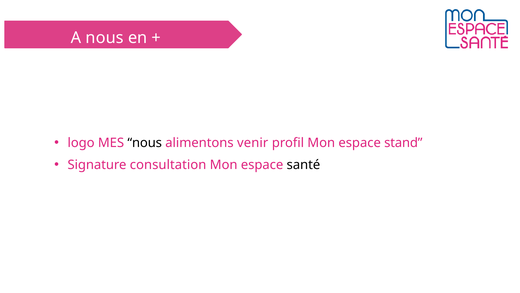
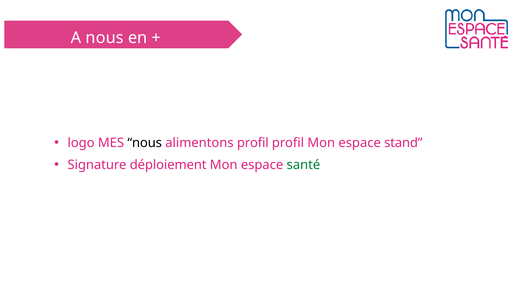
alimentons venir: venir -> profil (253, 143)
consultation: consultation -> déploiement (168, 165)
santé colour: black -> green (303, 165)
